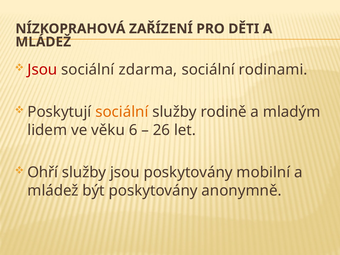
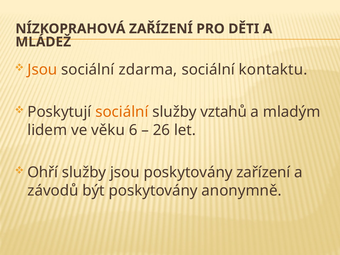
Jsou colour: red -> orange (42, 70)
rodinami: rodinami -> kontaktu (273, 70)
rodině: rodině -> vztahů (224, 112)
poskytovány mobilní: mobilní -> zařízení (263, 172)
mládež: mládež -> závodů (53, 191)
